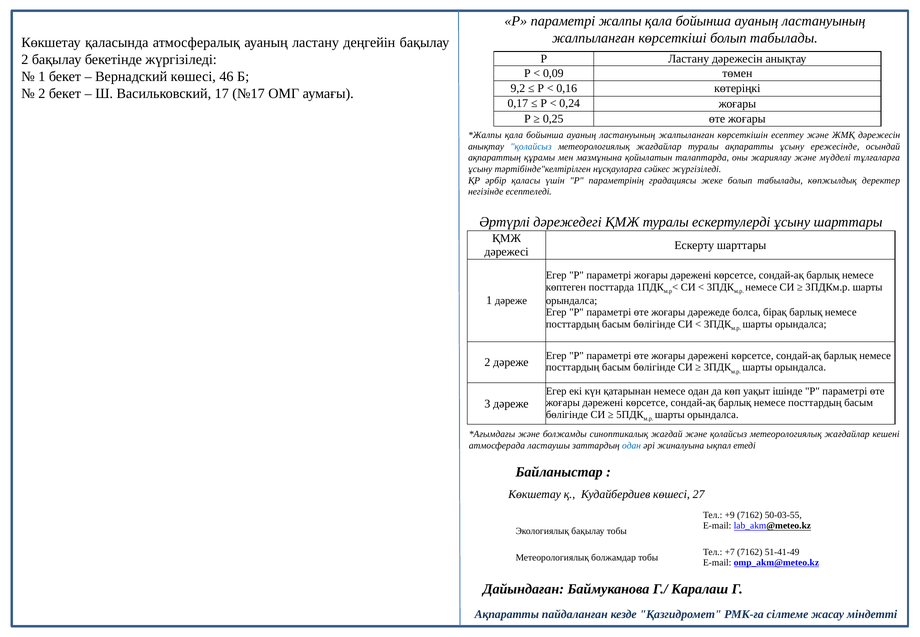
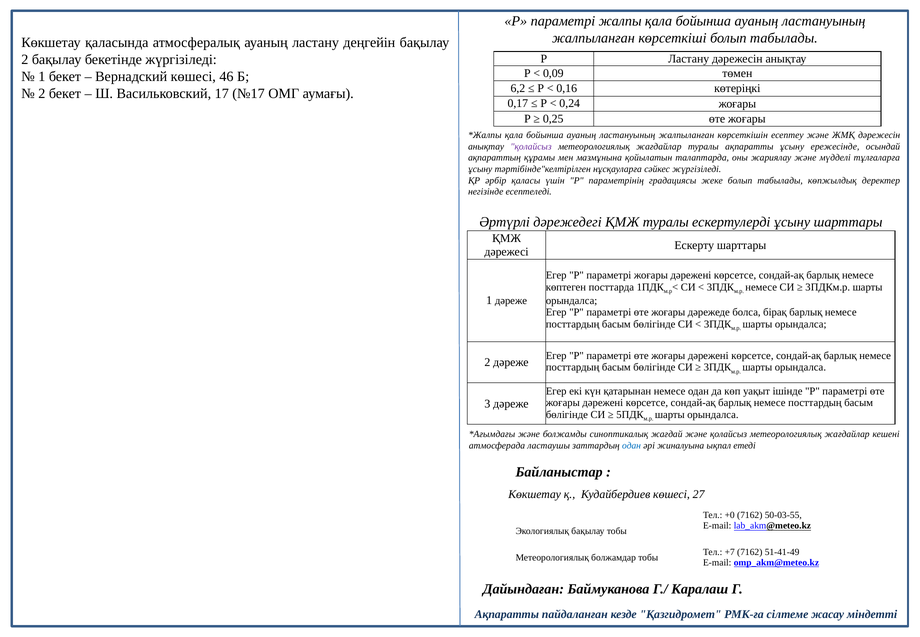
9,2: 9,2 -> 6,2 (518, 88)
қолайсыз colour: blue -> purple (531, 147)
+9: +9 -> +0 (730, 515)
